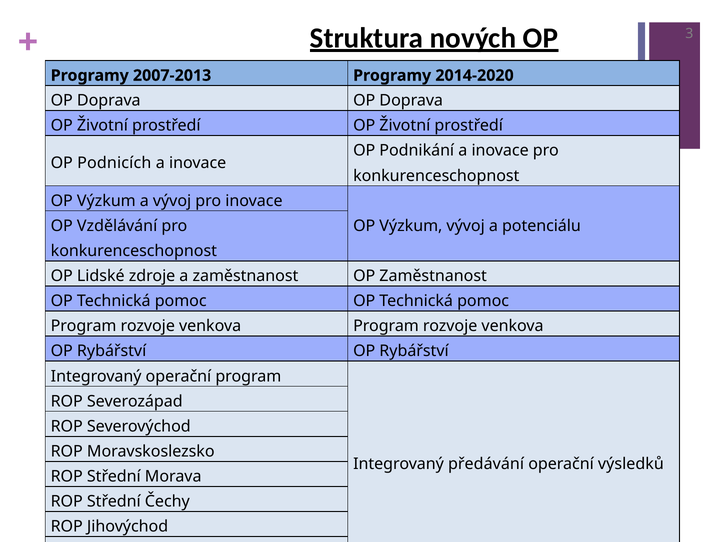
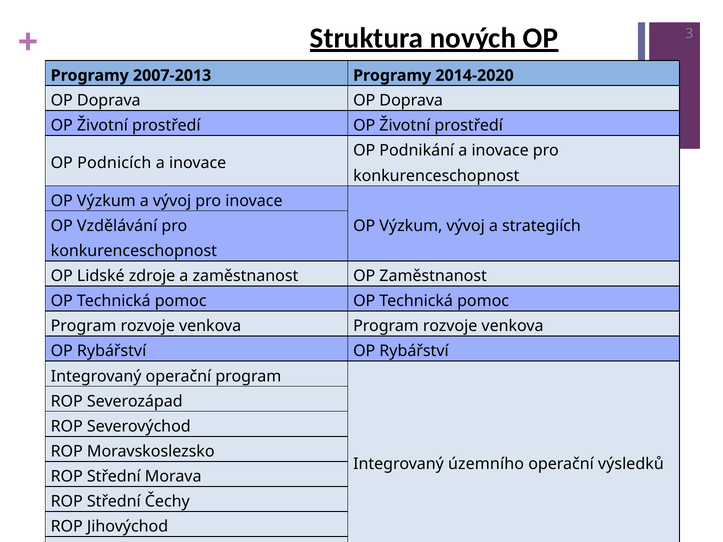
potenciálu: potenciálu -> strategiích (541, 226)
předávání: předávání -> územního (486, 464)
